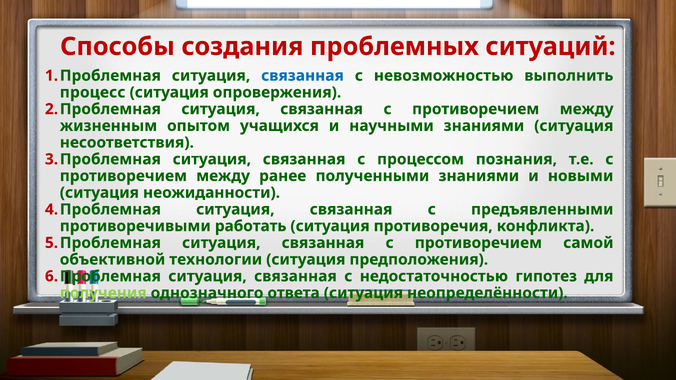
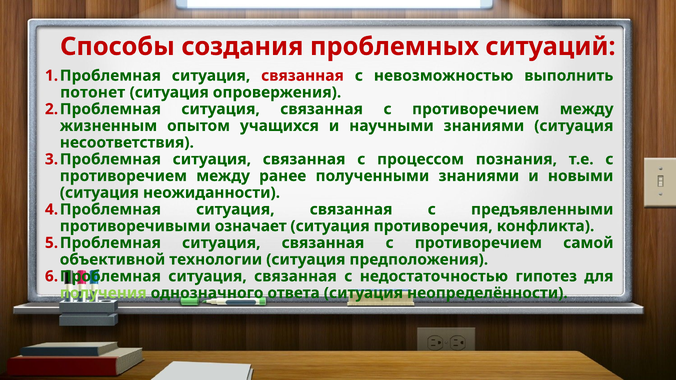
связанная colour: blue -> red (303, 76)
процесс: процесс -> потонет (93, 92)
работать: работать -> означает (251, 226)
